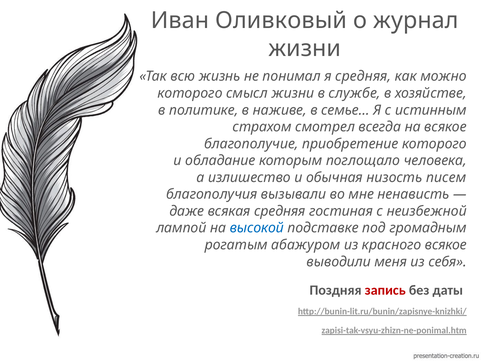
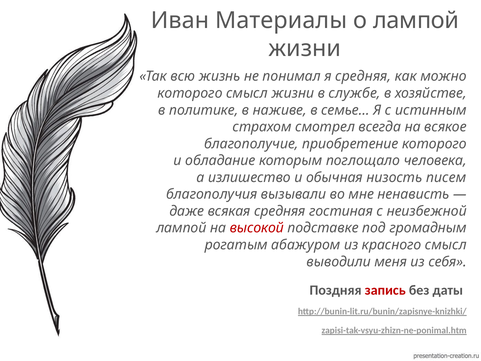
Оливковый: Оливковый -> Материалы (281, 20)
о журнал: журнал -> лампой (416, 20)
высокой colour: blue -> red (257, 228)
красного всякое: всякое -> смысл (446, 245)
